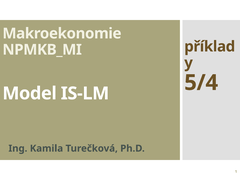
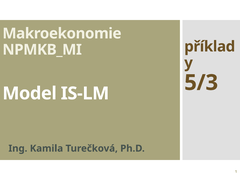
5/4: 5/4 -> 5/3 (201, 83)
